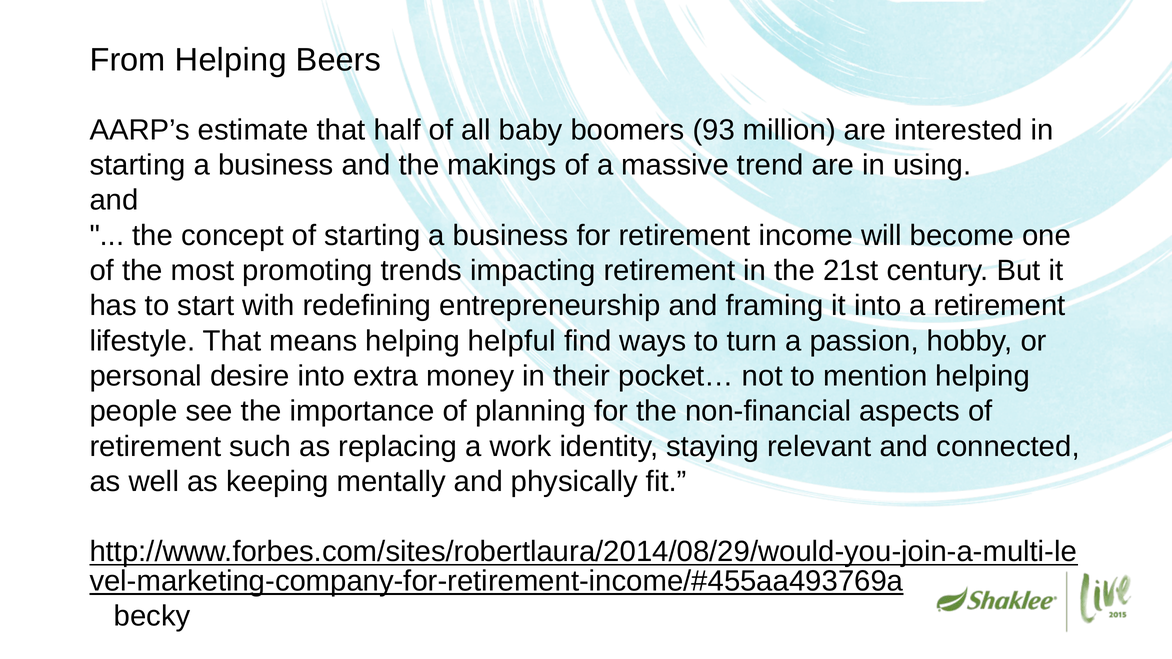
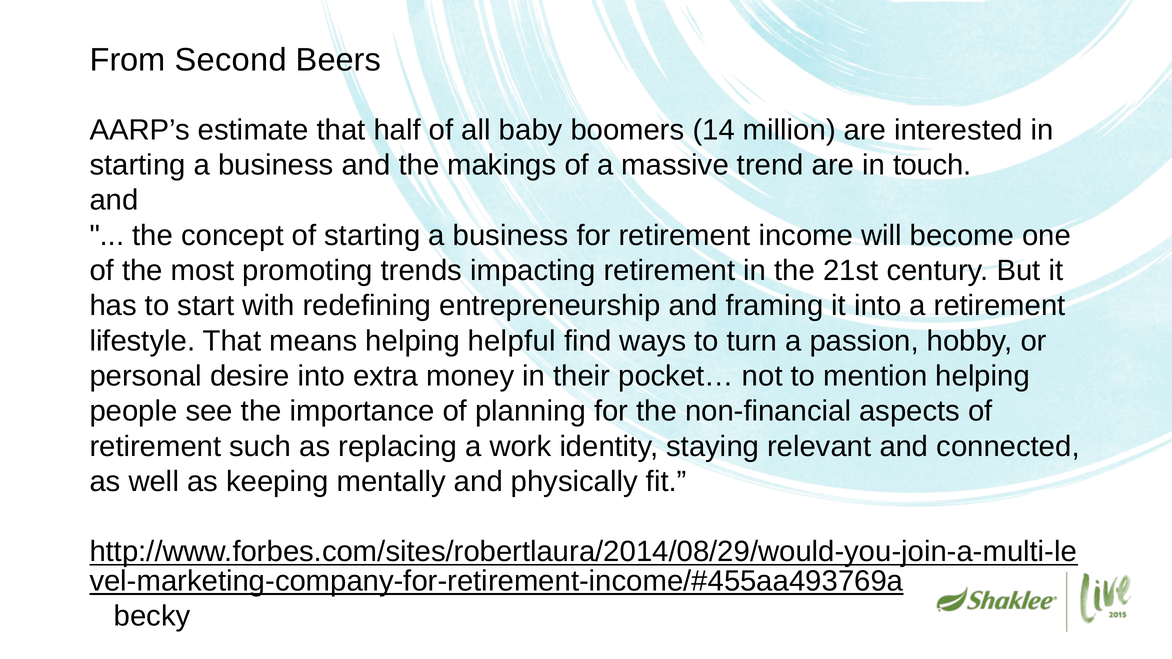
From Helping: Helping -> Second (231, 60)
93: 93 -> 14 (714, 130)
using: using -> touch (932, 165)
